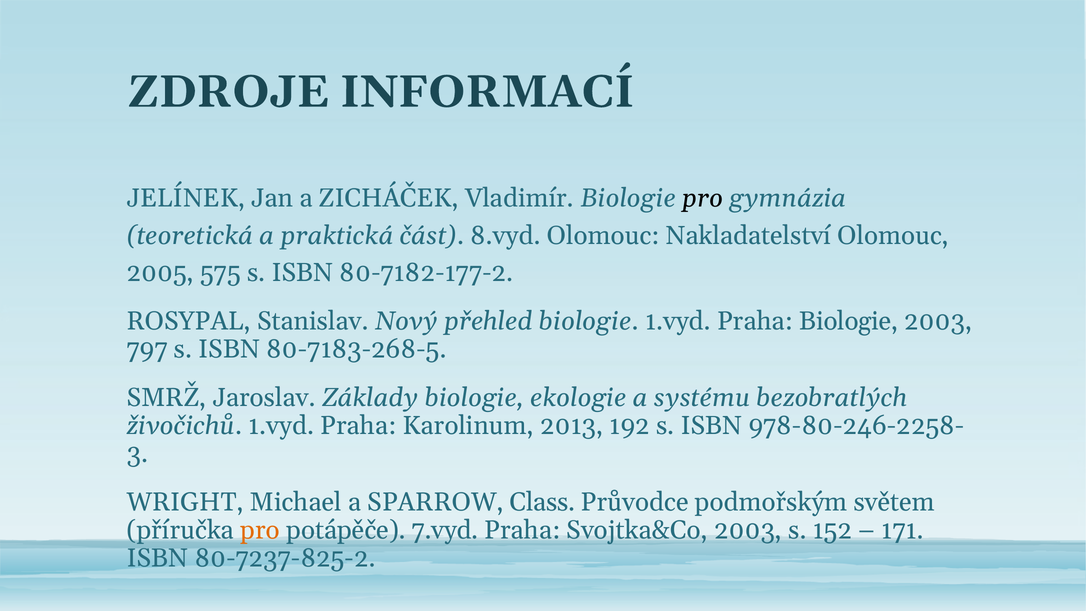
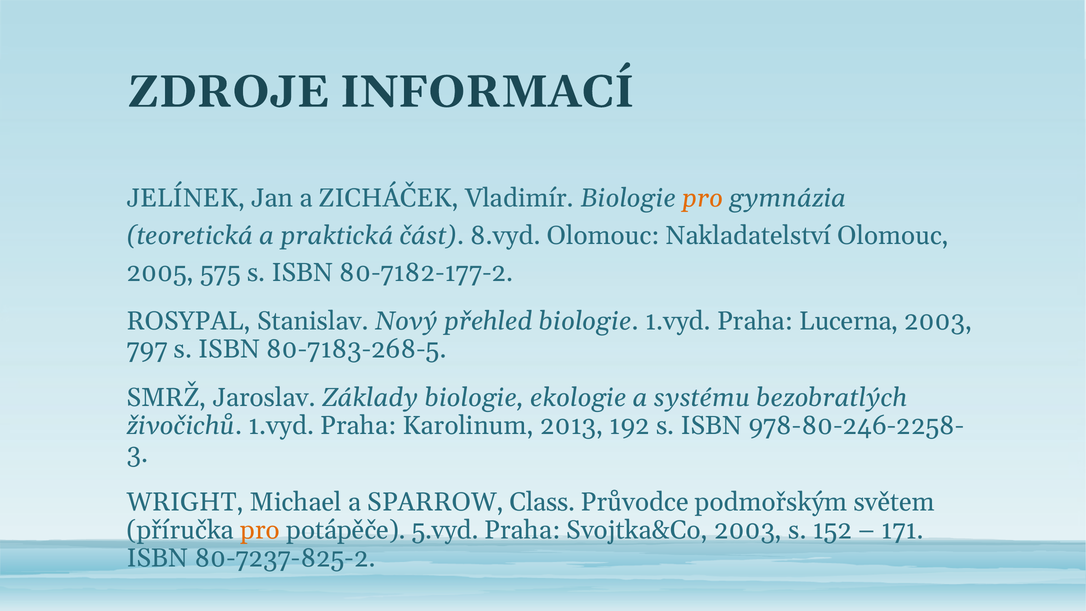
pro colour: black -> orange (703, 198)
Praha Biologie: Biologie -> Lucerna (849, 321)
7.vyd: 7.vyd -> 5.vyd (445, 530)
